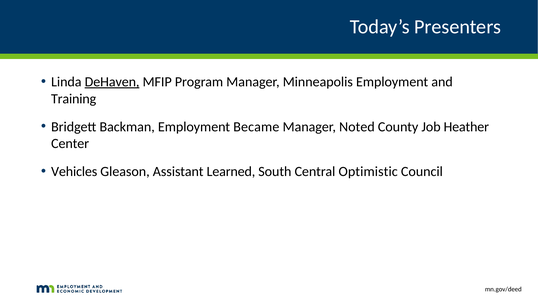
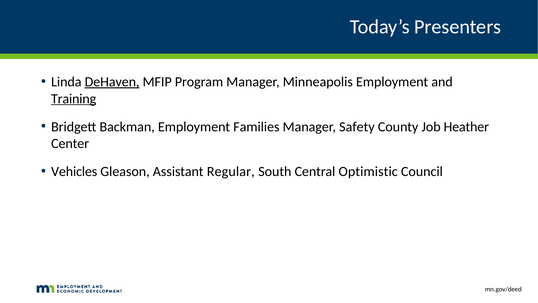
Training underline: none -> present (74, 99)
Became: Became -> Families (256, 127)
Noted: Noted -> Safety (357, 127)
Learned: Learned -> Regular (231, 171)
